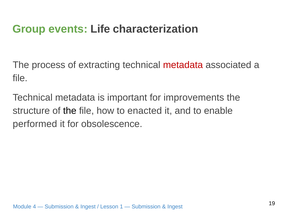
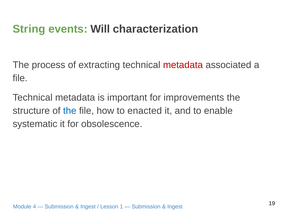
Group: Group -> String (29, 29)
Life: Life -> Will (100, 29)
the colour: black -> blue (70, 111)
performed: performed -> systematic (35, 124)
